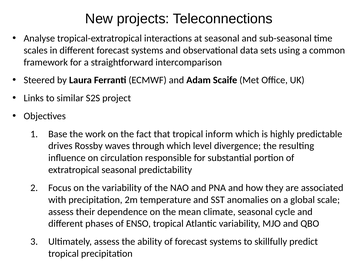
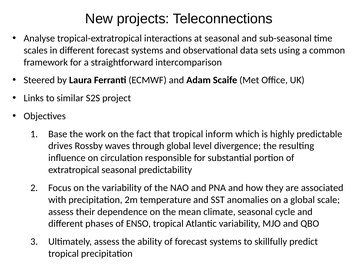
through which: which -> global (179, 146)
